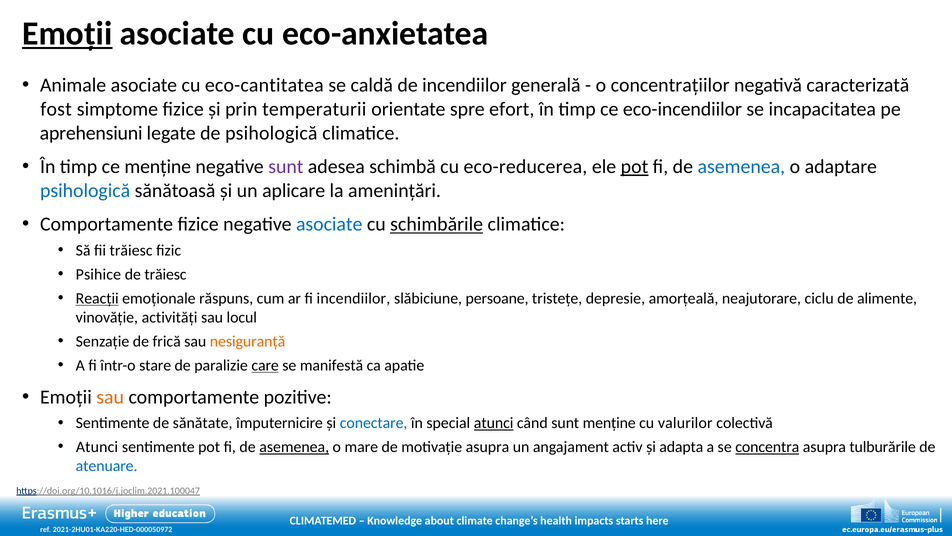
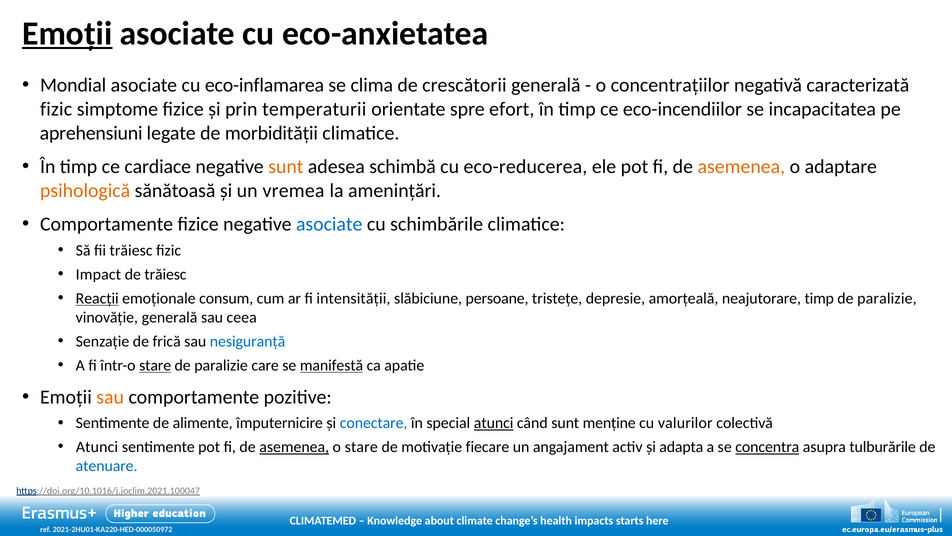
Animale: Animale -> Mondial (73, 85)
eco-cantitatea: eco-cantitatea -> eco-inflamarea (264, 85)
caldă: caldă -> clima (372, 85)
de incendiilor: incendiilor -> crescătorii (464, 85)
fost: fost -> fizic (56, 109)
de psihologică: psihologică -> morbidității (271, 133)
ce menține: menține -> cardiace (158, 167)
sunt colour: purple -> orange (286, 167)
pot underline: present -> none (635, 167)
asemenea colour: blue -> orange (741, 167)
psihologică colour: blue -> orange (85, 190)
aplicare: aplicare -> vremea (293, 190)
schimbările underline: present -> none (437, 224)
Psihice: Psihice -> Impact (98, 274)
răspuns: răspuns -> consum (226, 298)
fi incendiilor: incendiilor -> intensității (353, 298)
neajutorare ciclu: ciclu -> timp (819, 298)
alimente: alimente -> paralizie (887, 298)
vinovăție activități: activități -> generală (170, 317)
locul: locul -> ceea (242, 317)
nesiguranță colour: orange -> blue (248, 341)
stare underline: none -> present (155, 365)
care underline: present -> none (265, 365)
manifestă underline: none -> present (332, 365)
sănătate: sănătate -> alimente (203, 423)
o mare: mare -> stare (361, 447)
motivație asupra: asupra -> fiecare (488, 447)
